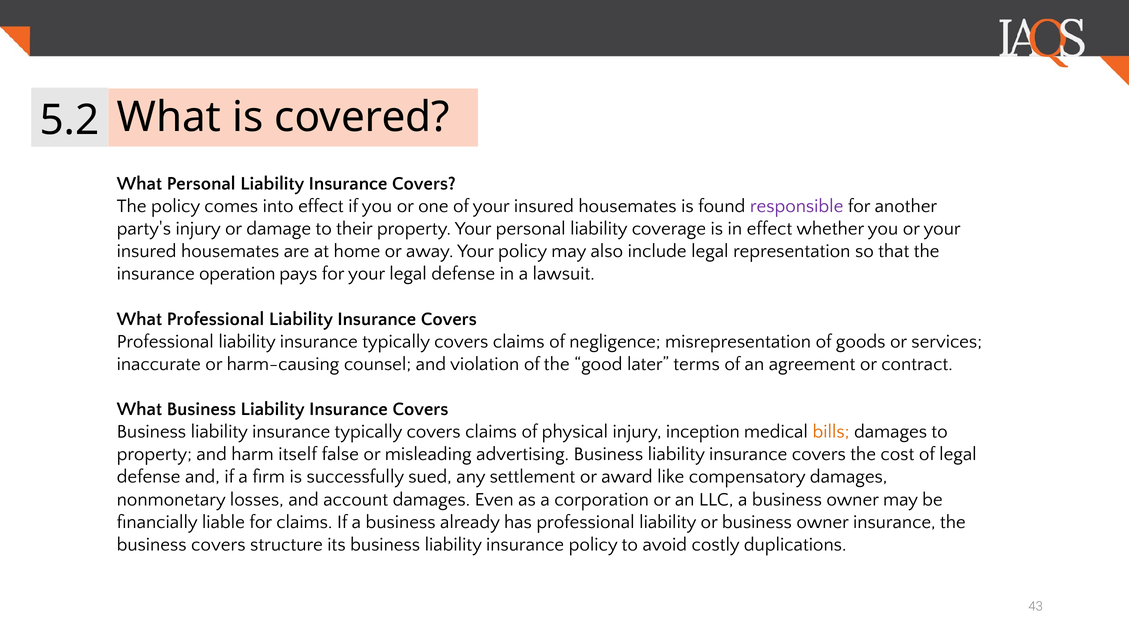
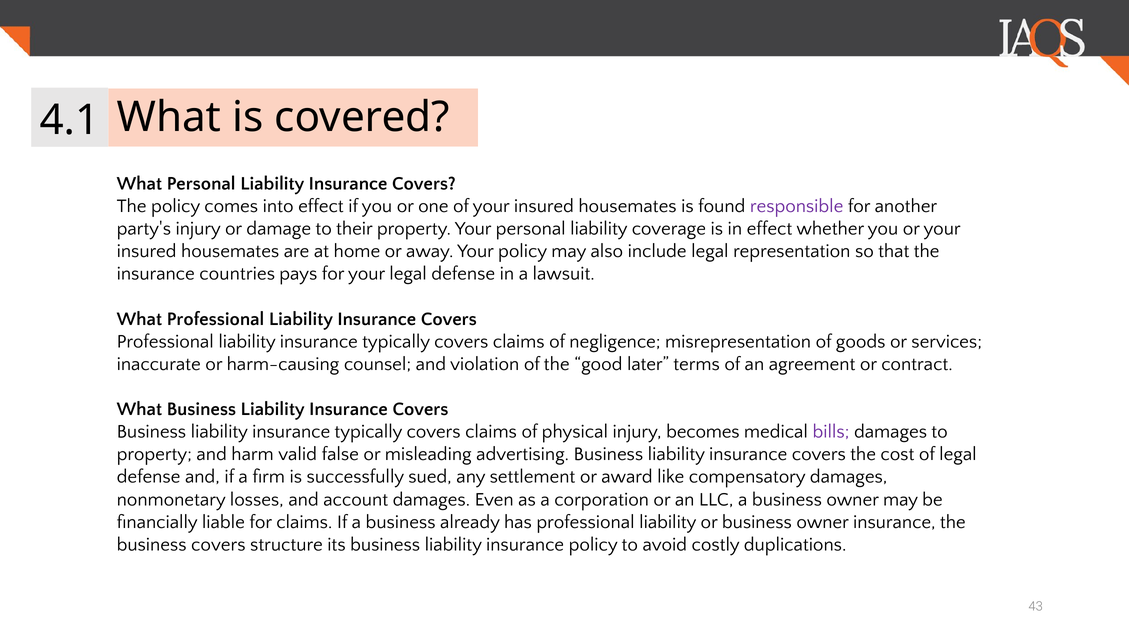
5.2: 5.2 -> 4.1 (70, 120)
operation: operation -> countries (237, 274)
inception: inception -> becomes (703, 432)
bills colour: orange -> purple (831, 432)
itself: itself -> valid (298, 454)
